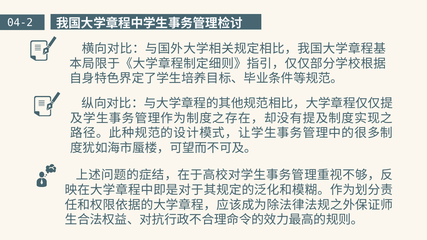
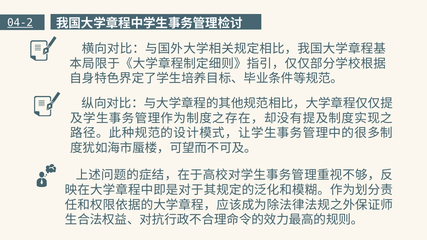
04-2 underline: none -> present (20, 23)
